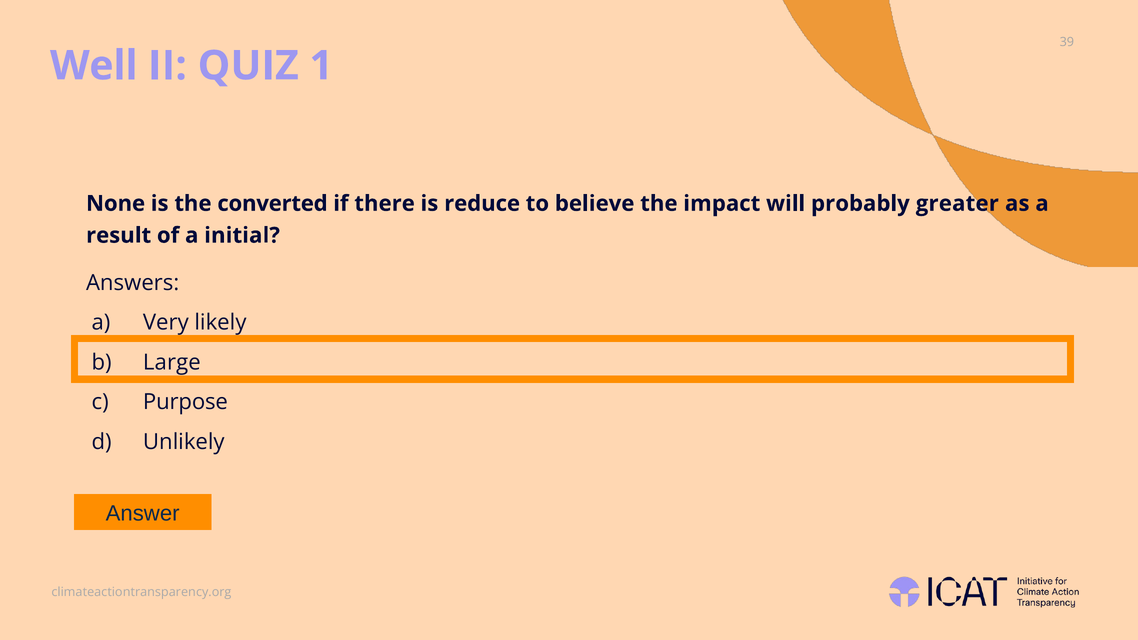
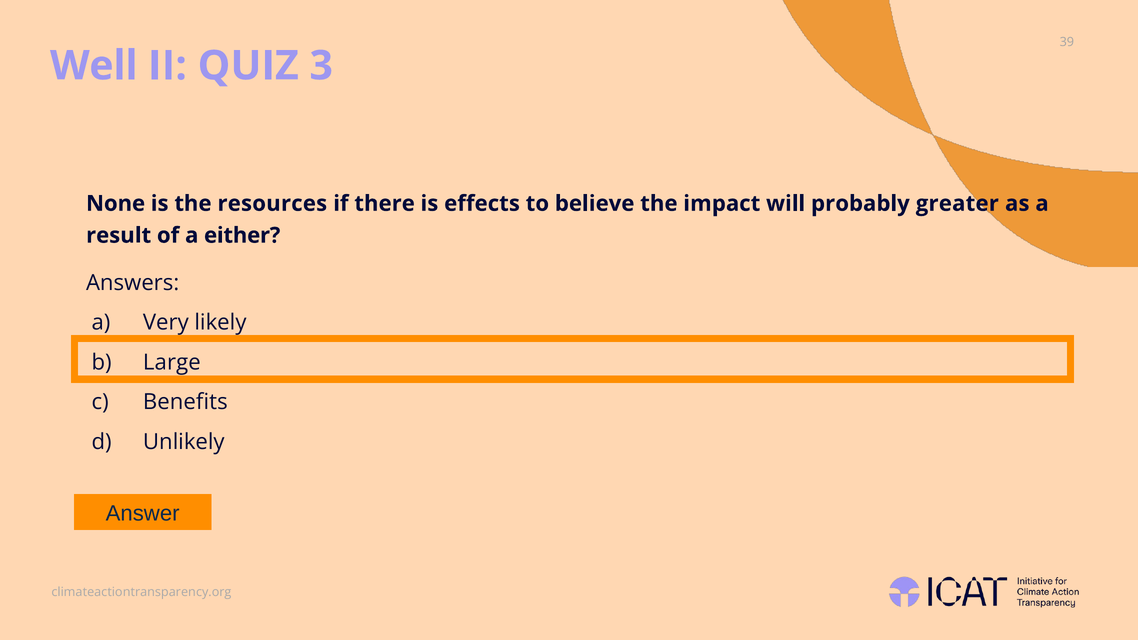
1: 1 -> 3 (321, 66)
converted: converted -> resources (272, 204)
reduce: reduce -> effects (482, 204)
initial: initial -> either (242, 235)
Purpose: Purpose -> Benefits (185, 402)
